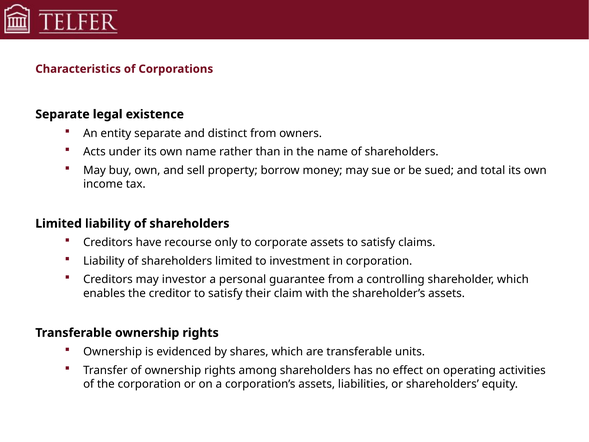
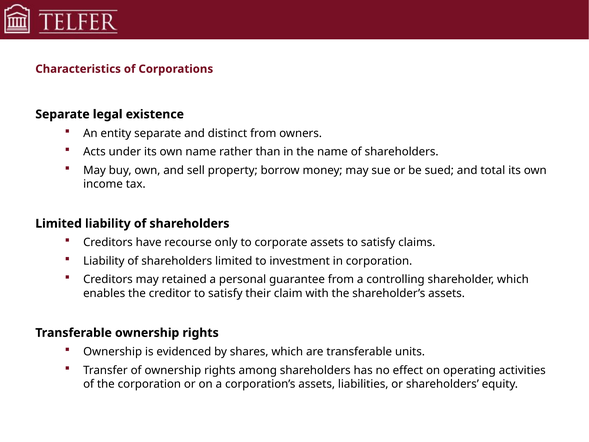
investor: investor -> retained (184, 279)
